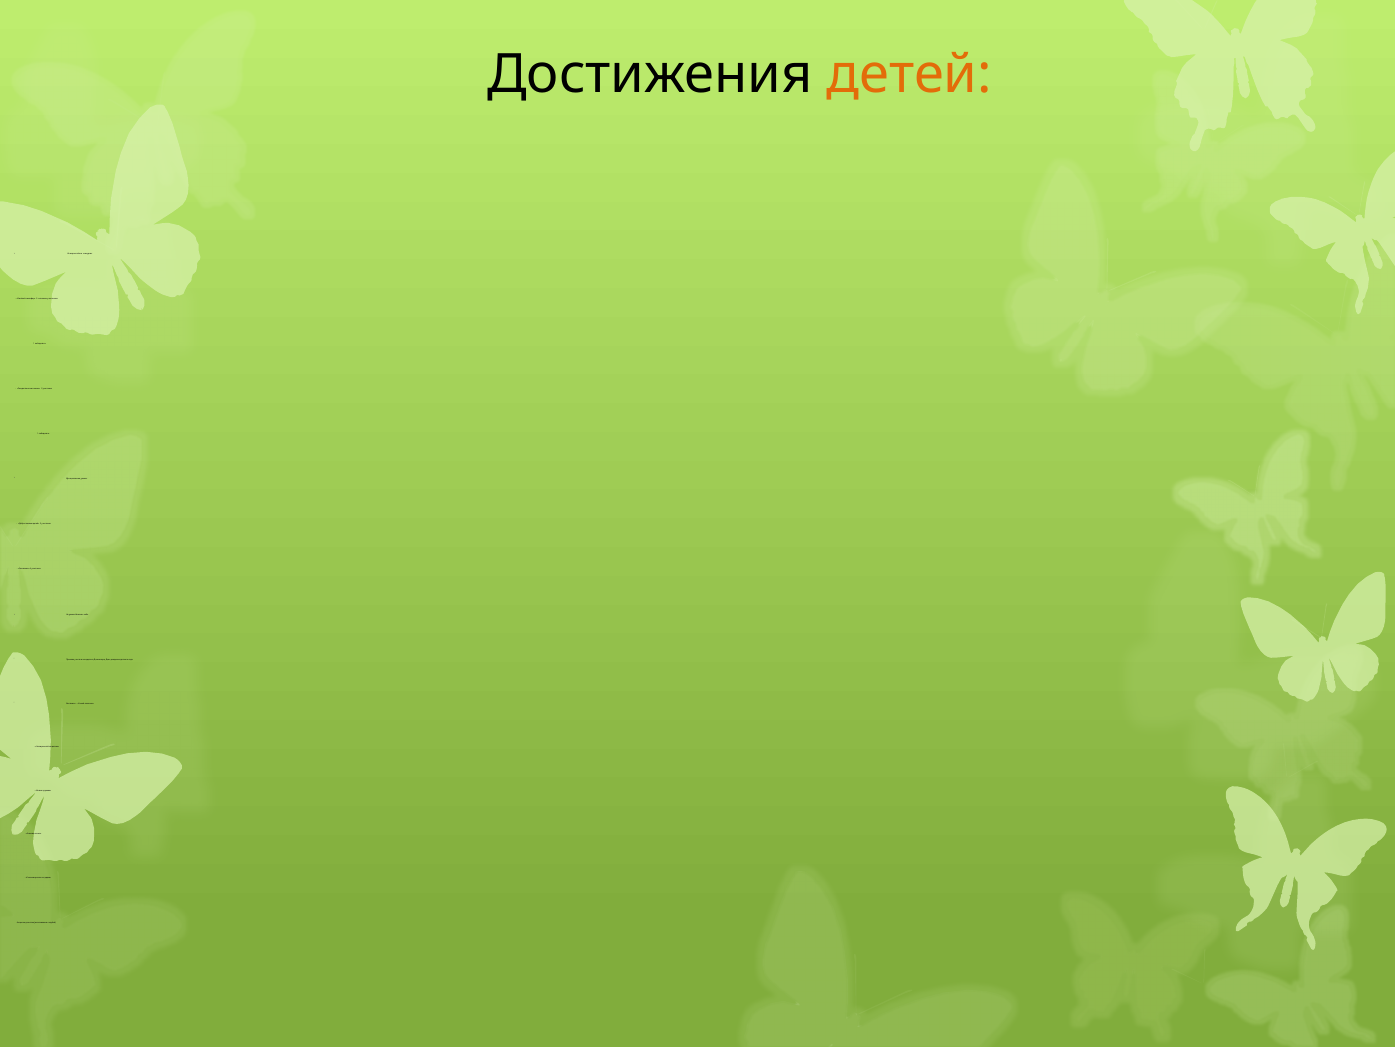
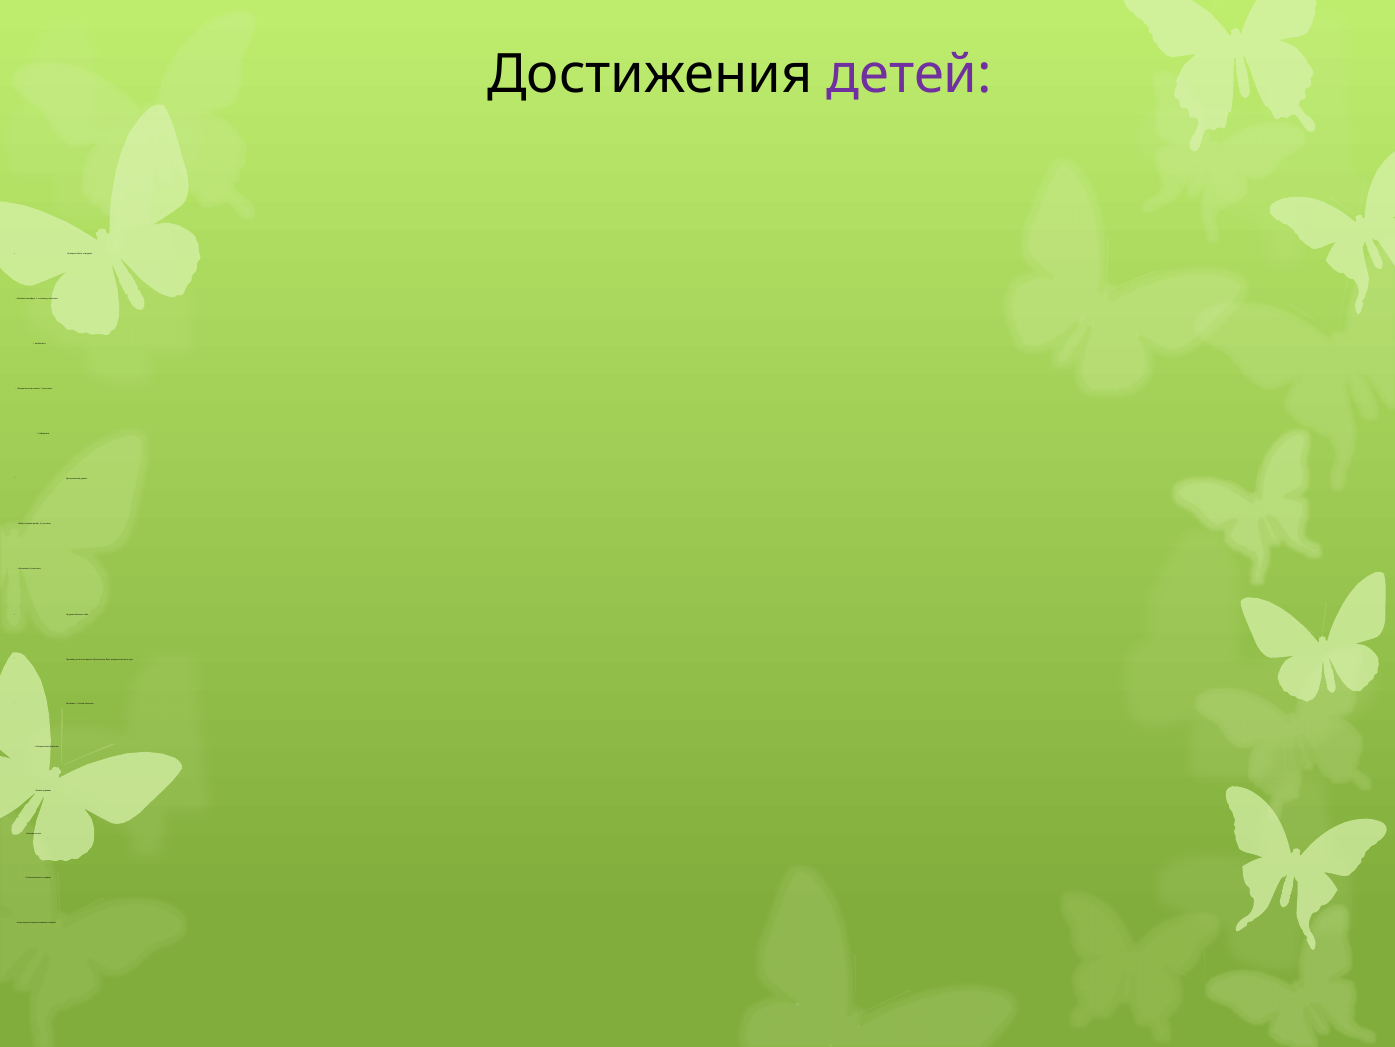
детей colour: orange -> purple (909, 74)
